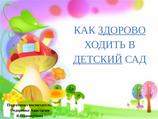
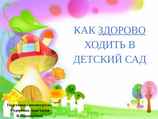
ДЕТСКИЙ underline: present -> none (98, 59)
